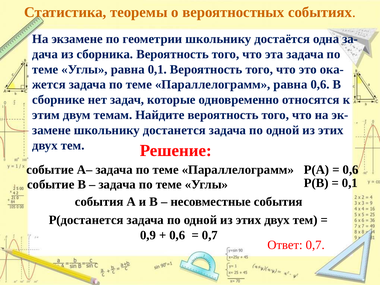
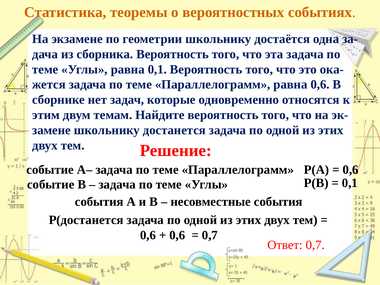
0,9: 0,9 -> 0,6 (148, 235)
